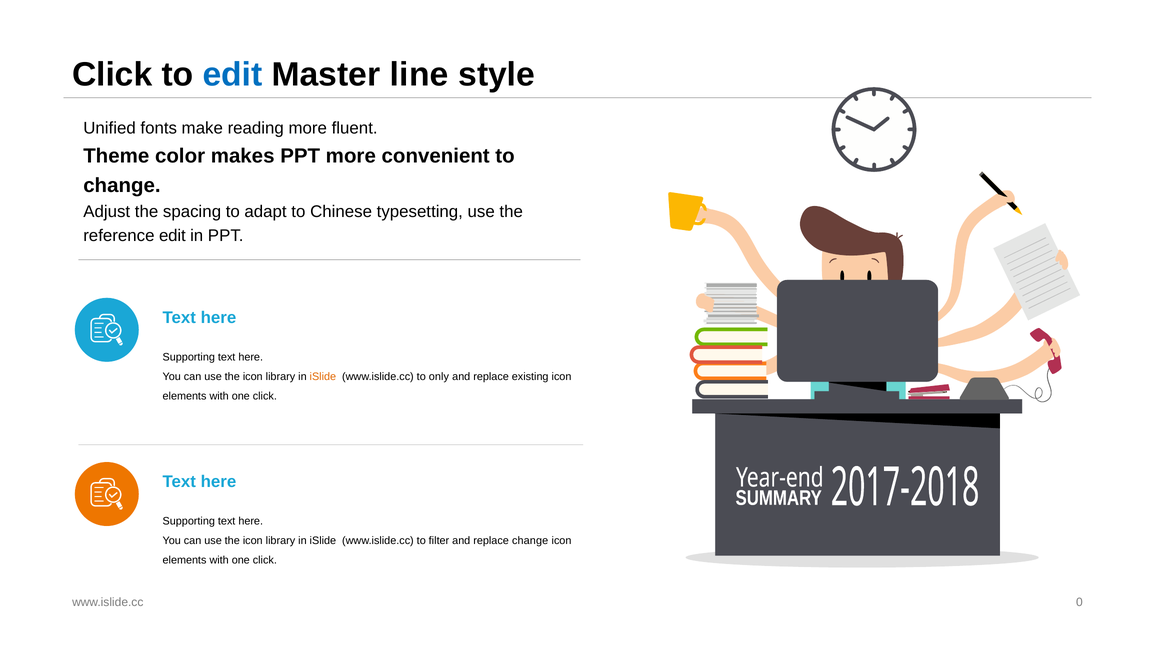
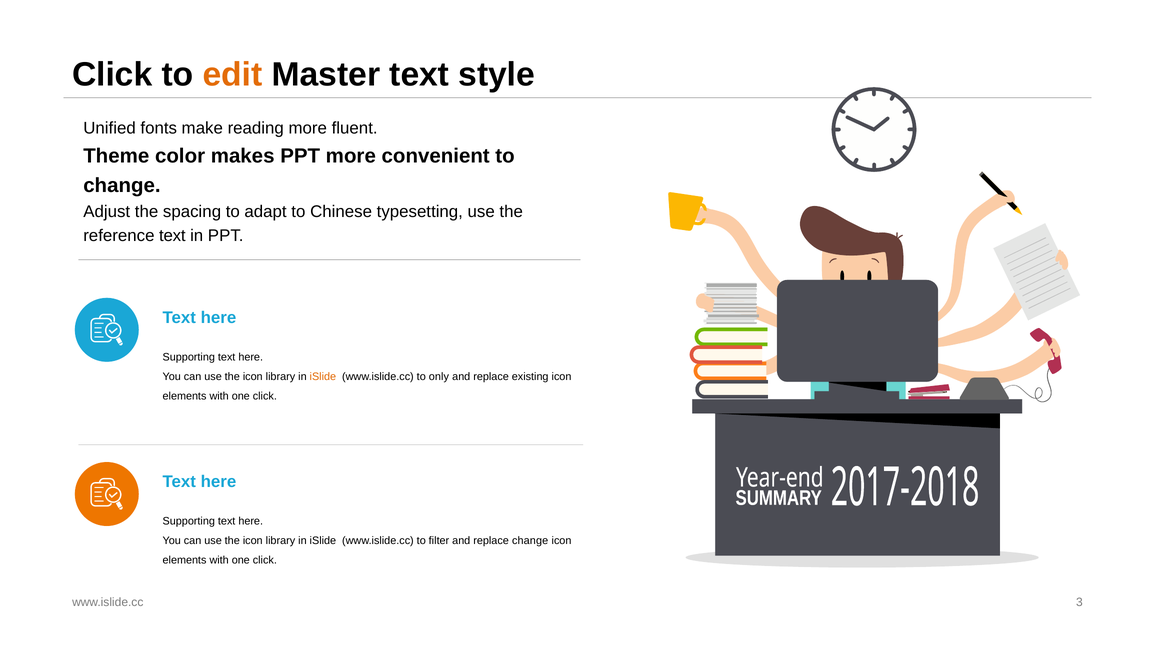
edit colour: blue -> orange (233, 75)
Master line: line -> text (419, 75)
reference edit: edit -> text (172, 236)
0: 0 -> 3 (1079, 602)
